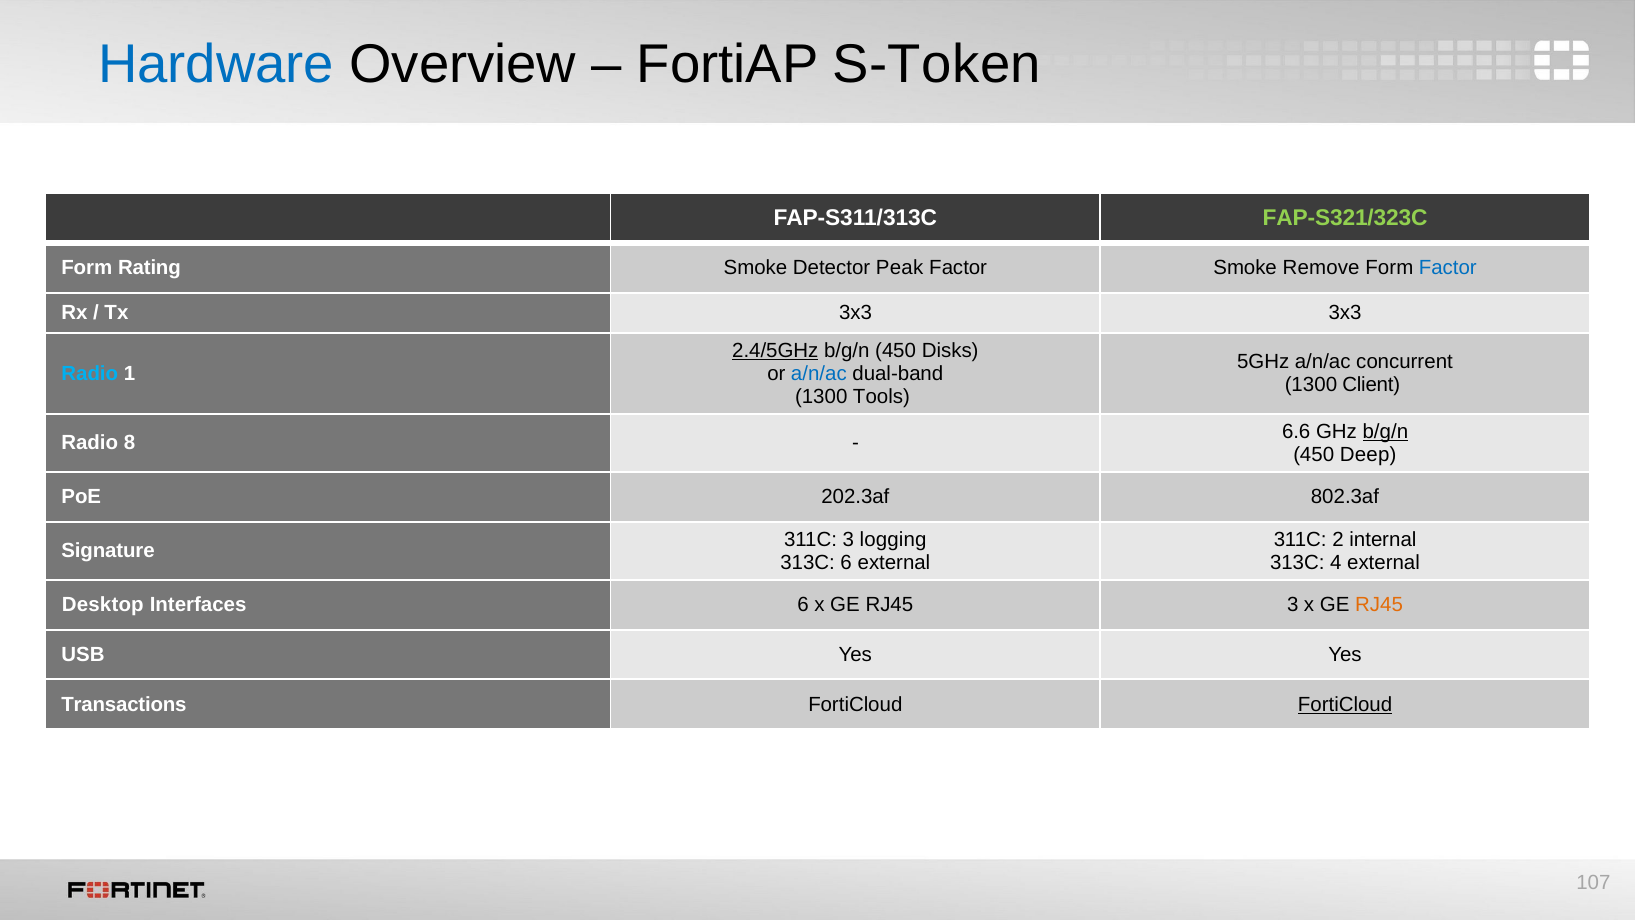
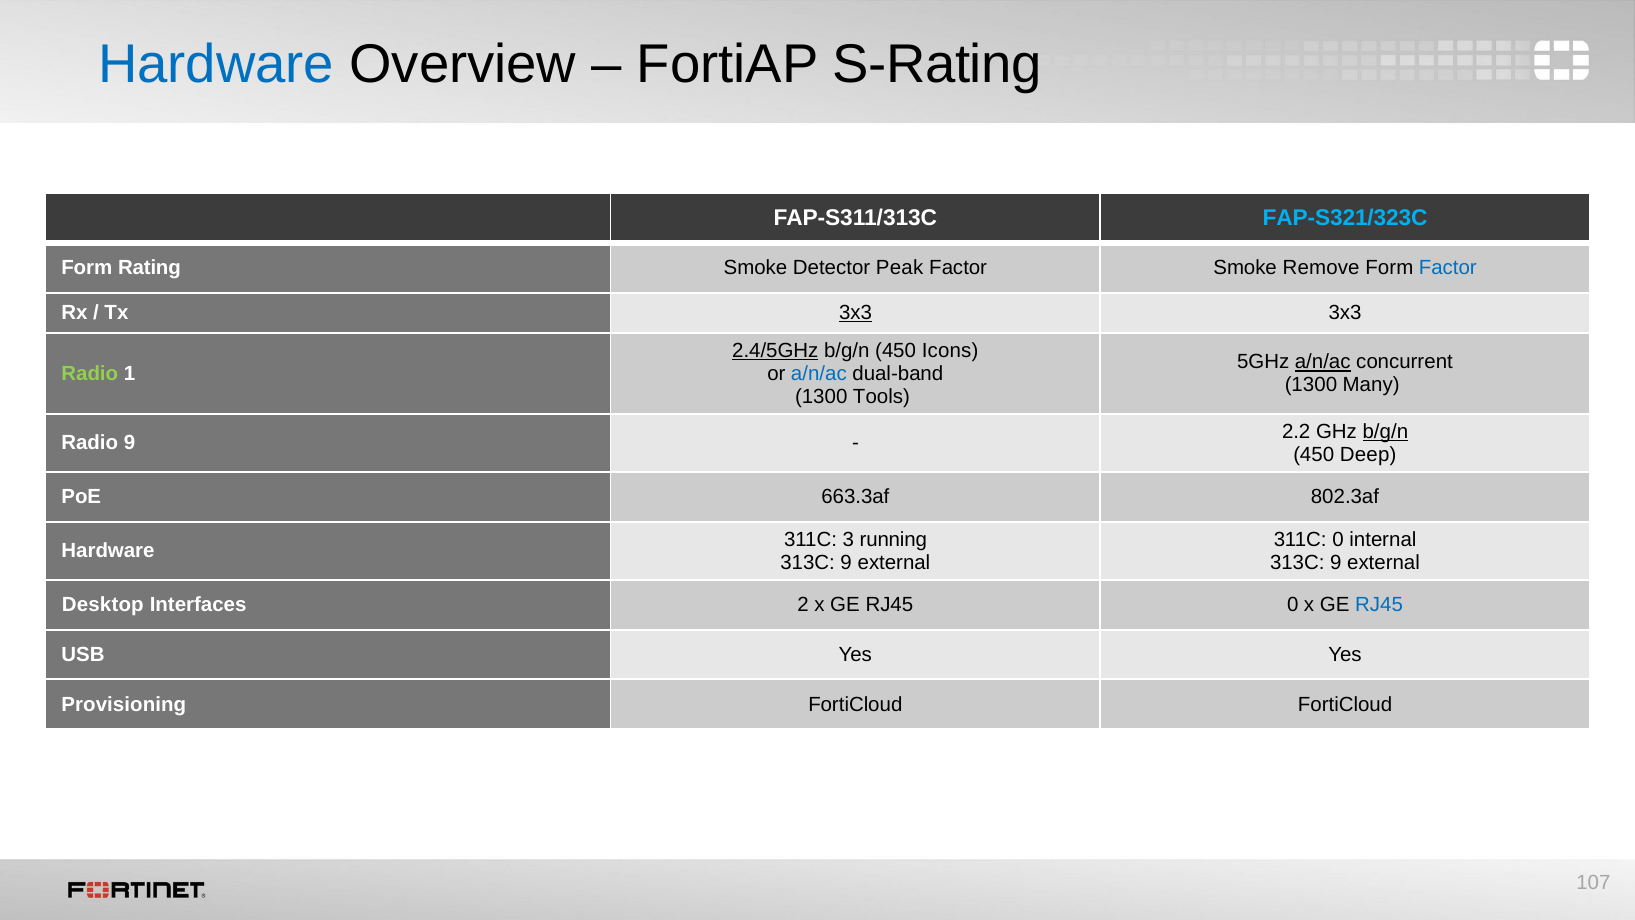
S-Token: S-Token -> S-Rating (937, 64)
FAP-S321/323C colour: light green -> light blue (1345, 218)
3x3 underline: none -> present (855, 313)
Disks: Disks -> Icons (950, 351)
a/n/ac underline: none -> present (1323, 362)
Radio colour: light blue -> light green (90, 373)
Client: Client -> Many (1371, 385)
6.6: 6.6 -> 2.2 (1296, 432)
Radio 8: 8 -> 9 (129, 443)
202.3af: 202.3af -> 663.3af (855, 497)
logging: logging -> running (893, 539)
311C 2: 2 -> 0 (1338, 539)
Signature: Signature -> Hardware (108, 551)
6: 6 -> 9 (846, 562)
4: 4 -> 9 (1336, 562)
Interfaces 6: 6 -> 2 (803, 605)
RJ45 3: 3 -> 0 (1293, 605)
RJ45 colour: orange -> blue (1379, 605)
Transactions: Transactions -> Provisioning (124, 704)
FortiCloud underline: present -> none (1345, 704)
